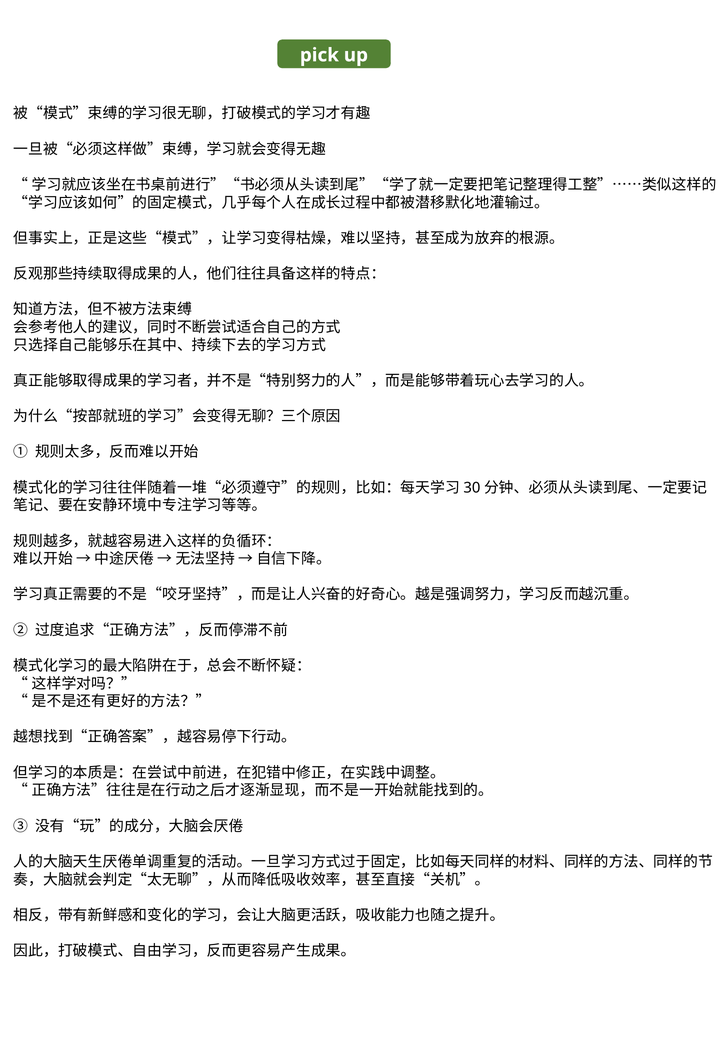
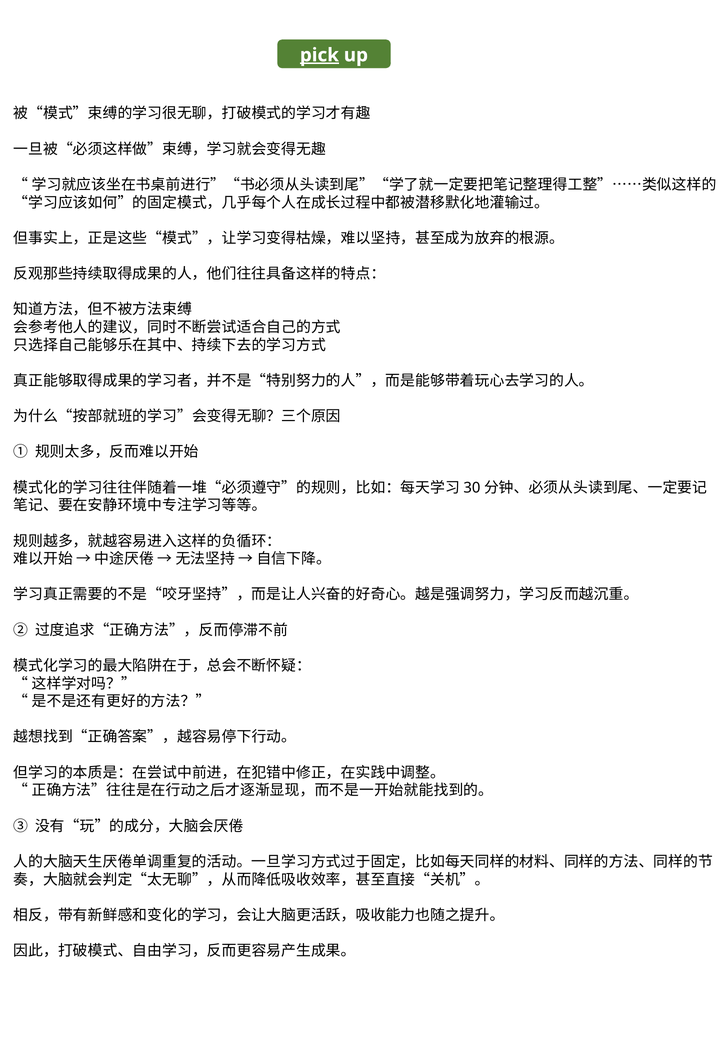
pick underline: none -> present (319, 55)
